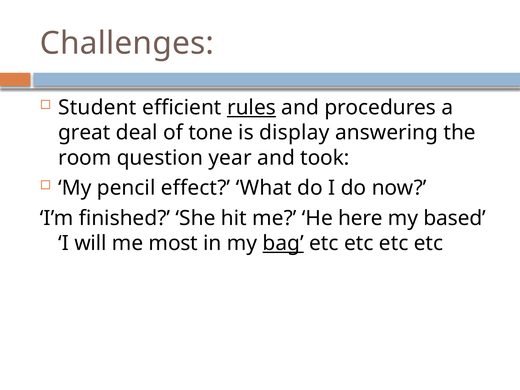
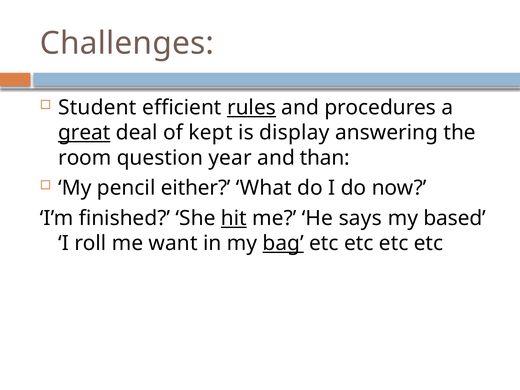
great underline: none -> present (84, 133)
tone: tone -> kept (211, 133)
took: took -> than (325, 158)
effect: effect -> either (196, 188)
hit underline: none -> present (234, 218)
here: here -> says (360, 218)
will: will -> roll (90, 243)
most: most -> want (173, 243)
